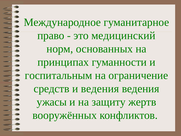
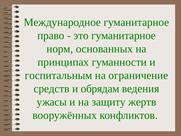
это медицинский: медицинский -> гуманитарное (123, 35)
и ведения: ведения -> обрядам (100, 89)
